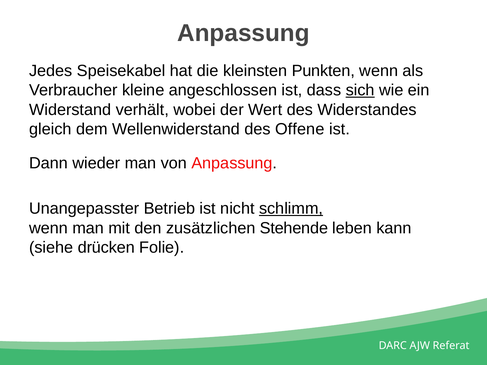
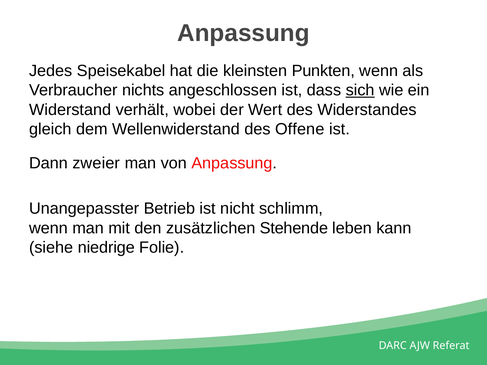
kleine: kleine -> nichts (143, 90)
wieder: wieder -> zweier (96, 163)
schlimm underline: present -> none (291, 209)
drücken: drücken -> niedrige (106, 248)
